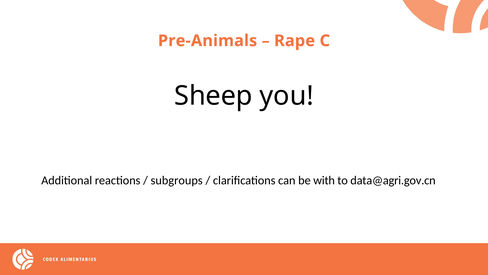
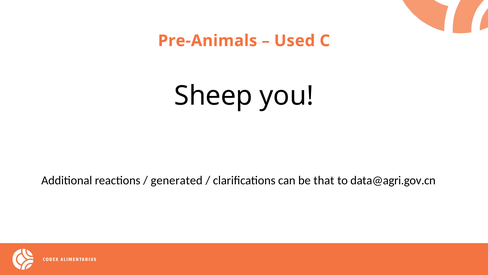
Rape: Rape -> Used (295, 41)
subgroups: subgroups -> generated (177, 180)
with: with -> that (324, 180)
